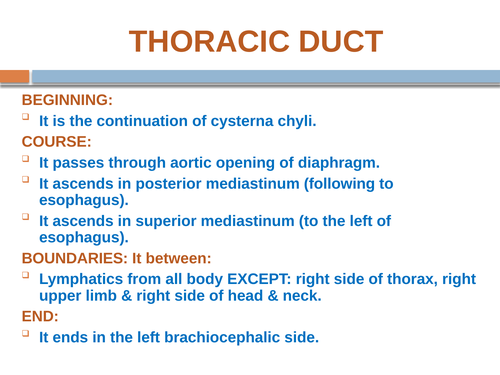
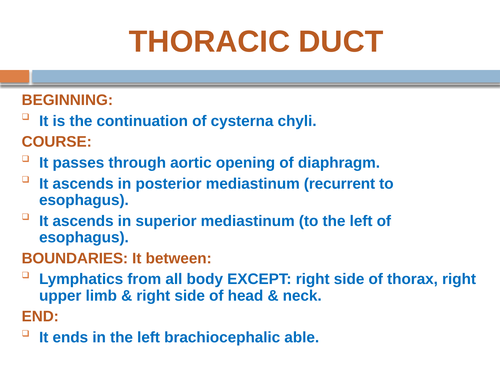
following: following -> recurrent (340, 184)
brachiocephalic side: side -> able (302, 337)
